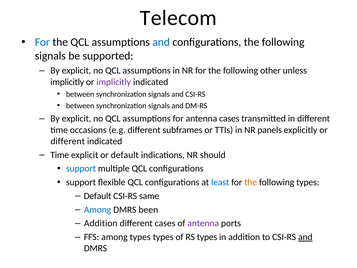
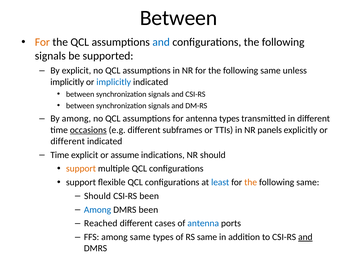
Telecom: Telecom -> Between (179, 18)
For colour: blue -> orange (42, 42)
other: other -> same (270, 71)
implicitly colour: purple -> blue (114, 82)
explicit: explicit -> among (76, 119)
antenna cases: cases -> types (229, 119)
occasions underline: none -> present (88, 130)
or default: default -> assume (125, 155)
support colour: blue -> orange (81, 168)
types: types -> same (308, 182)
Default: Default -> Should (97, 196)
CSI-RS same: same -> been (149, 196)
Addition: Addition -> Reached (101, 223)
antenna colour: purple -> blue (203, 223)
among types: types -> same (140, 237)
RS types: types -> same (207, 237)
